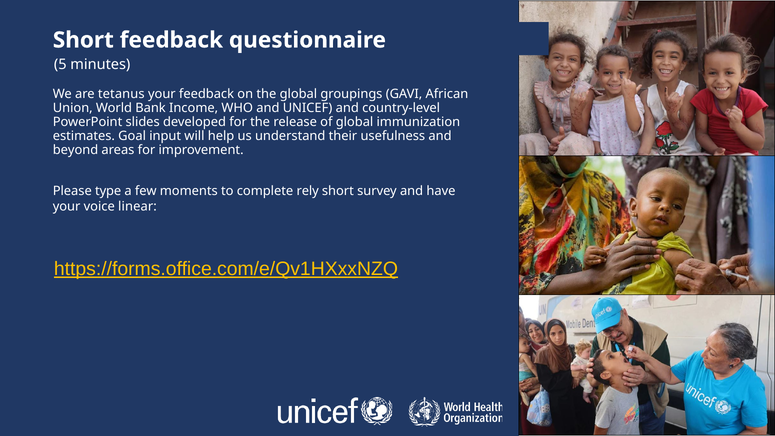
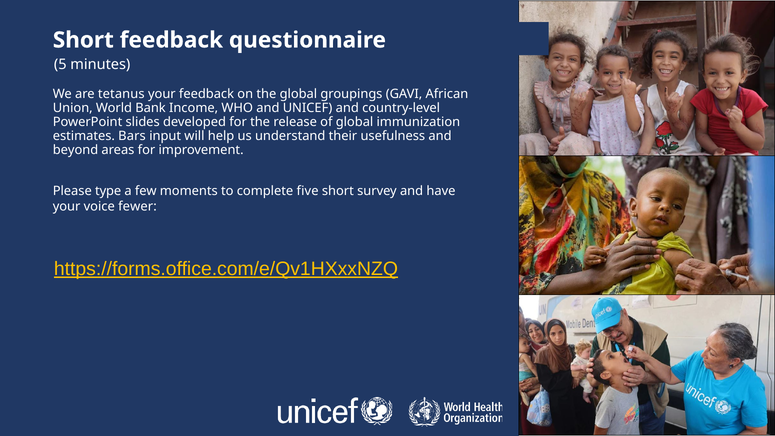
Goal: Goal -> Bars (132, 136)
rely: rely -> five (308, 191)
linear: linear -> fewer (137, 206)
